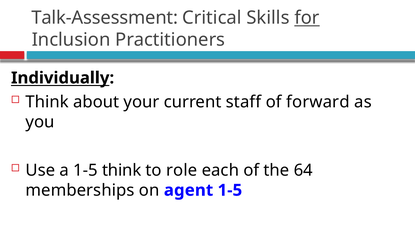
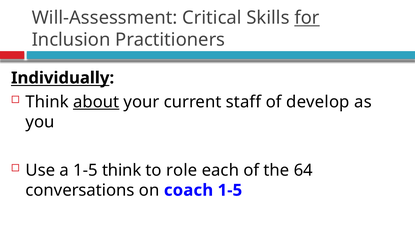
Talk-Assessment: Talk-Assessment -> Will-Assessment (105, 18)
about underline: none -> present (96, 102)
forward: forward -> develop (318, 102)
memberships: memberships -> conversations (80, 191)
agent: agent -> coach (189, 191)
